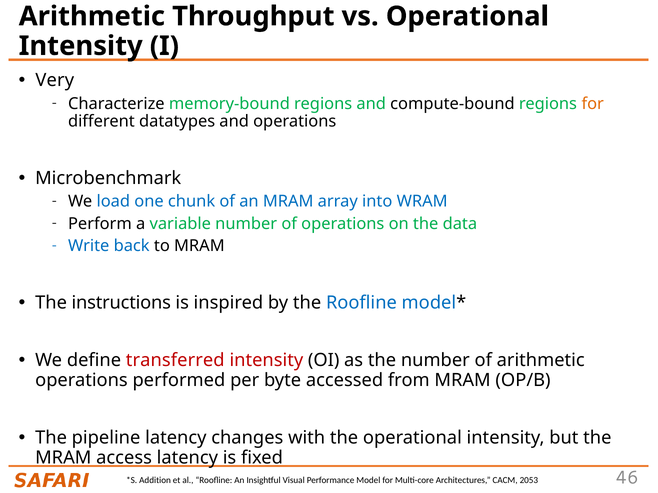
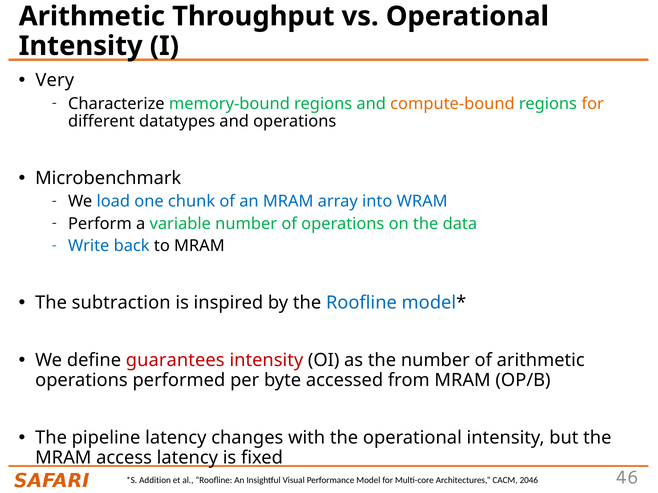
compute-bound colour: black -> orange (452, 104)
instructions: instructions -> subtraction (121, 303)
transferred: transferred -> guarantees (175, 361)
2053: 2053 -> 2046 (529, 481)
